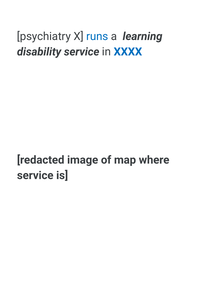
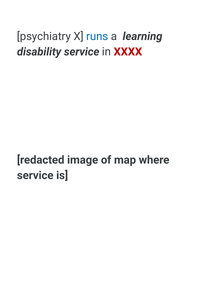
XXXX colour: blue -> red (128, 52)
